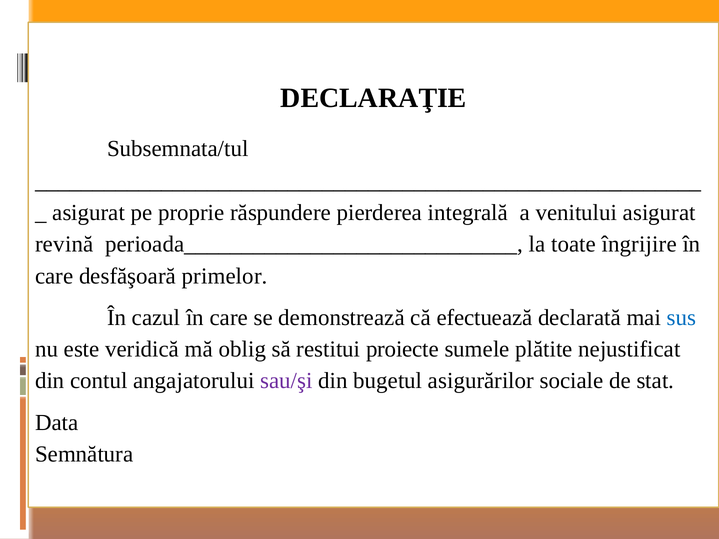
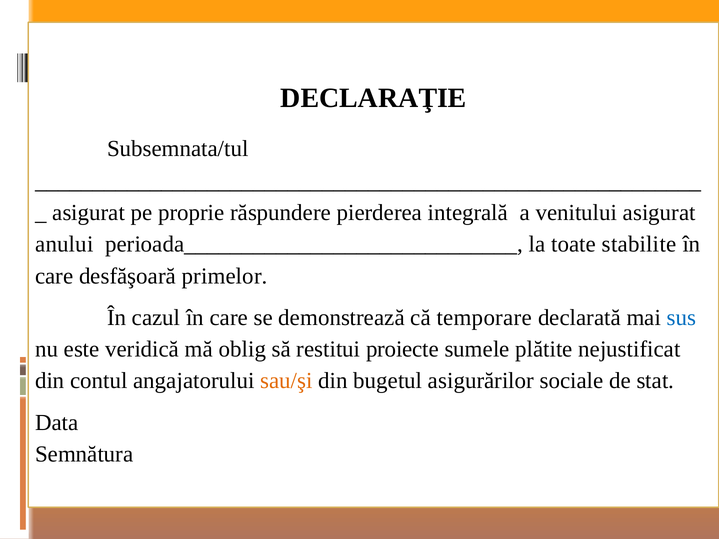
revină: revină -> anului (64, 244)
îngrijire: îngrijire -> stabilite (639, 244)
efectuează: efectuează -> temporare (484, 318)
sau/şi colour: purple -> orange (286, 381)
